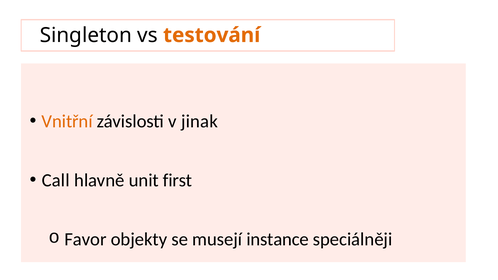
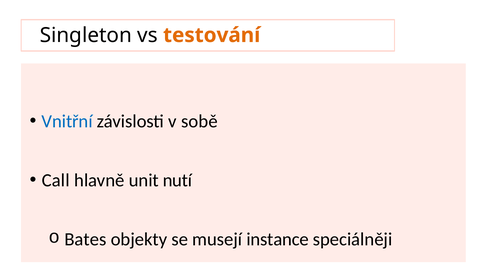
Vnitřní colour: orange -> blue (67, 121)
jinak: jinak -> sobě (199, 121)
first: first -> nutí (177, 180)
Favor: Favor -> Bates (85, 239)
